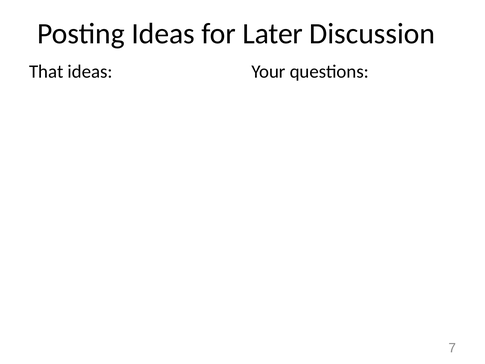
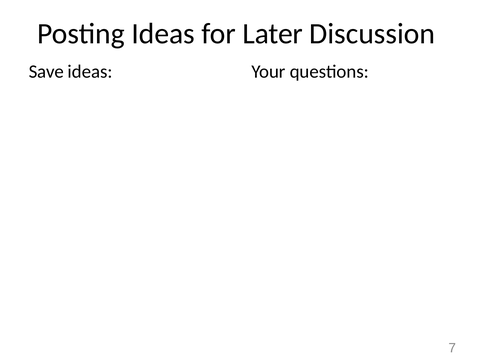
That: That -> Save (46, 72)
